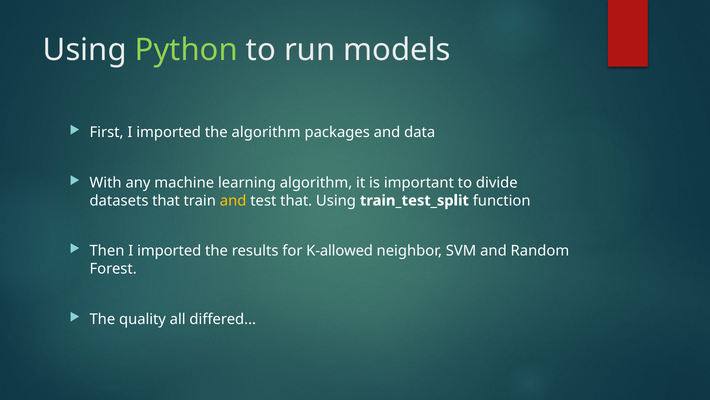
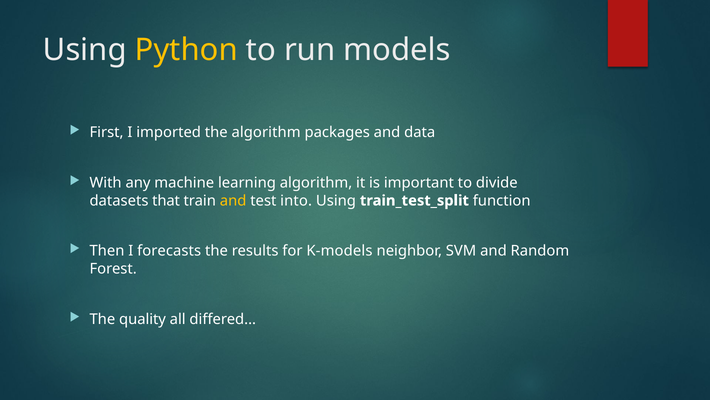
Python colour: light green -> yellow (186, 50)
test that: that -> into (296, 200)
Then I imported: imported -> forecasts (169, 251)
K-allowed: K-allowed -> K-models (339, 251)
